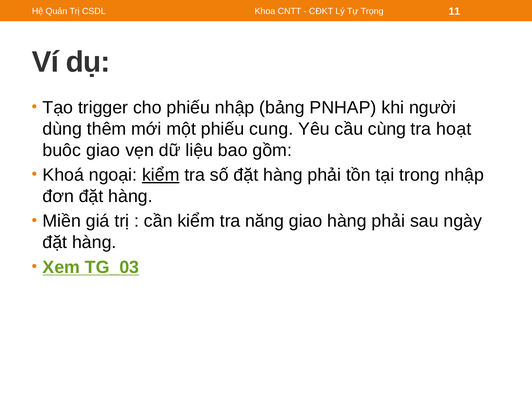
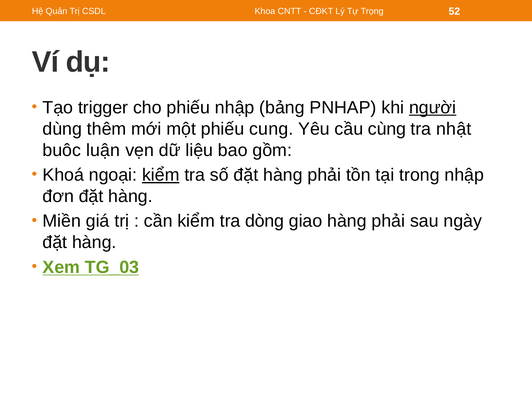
11: 11 -> 52 (454, 11)
người underline: none -> present (433, 108)
hoạt: hoạt -> nhật (454, 129)
buôc giao: giao -> luận (103, 150)
năng: năng -> dòng (265, 221)
